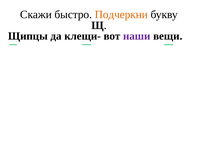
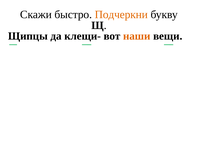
наши colour: purple -> orange (137, 36)
